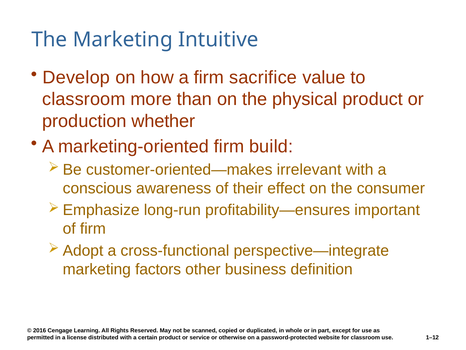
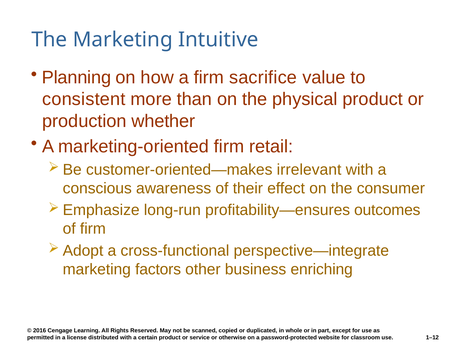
Develop: Develop -> Planning (76, 77)
classroom: classroom -> consistent (84, 99)
build: build -> retail (271, 146)
important: important -> outcomes (387, 210)
definition: definition -> enriching (322, 269)
